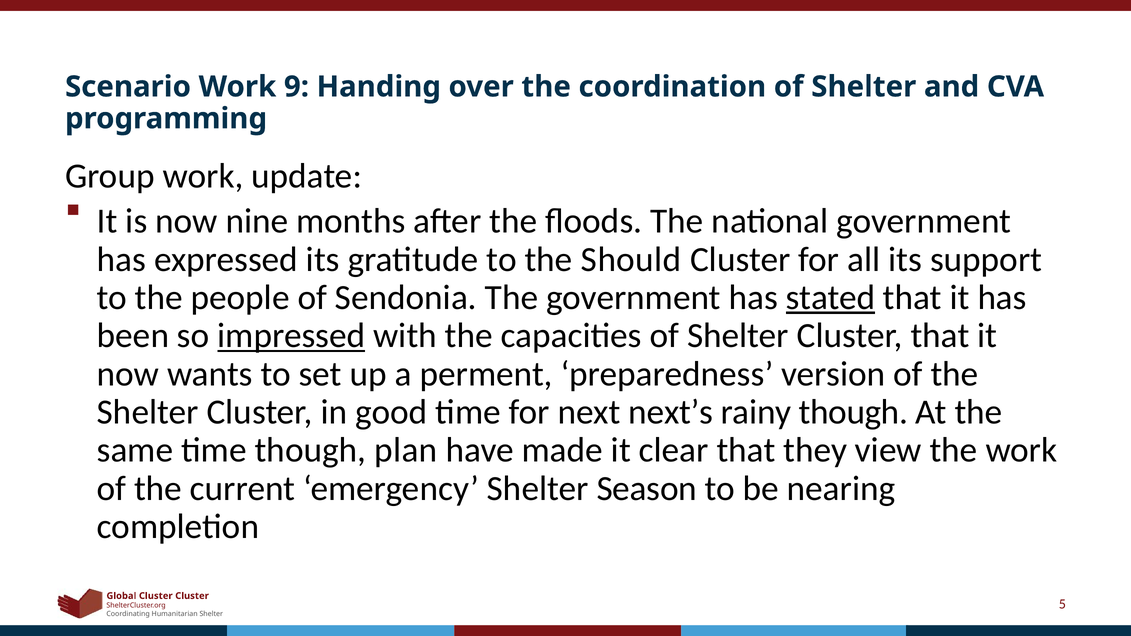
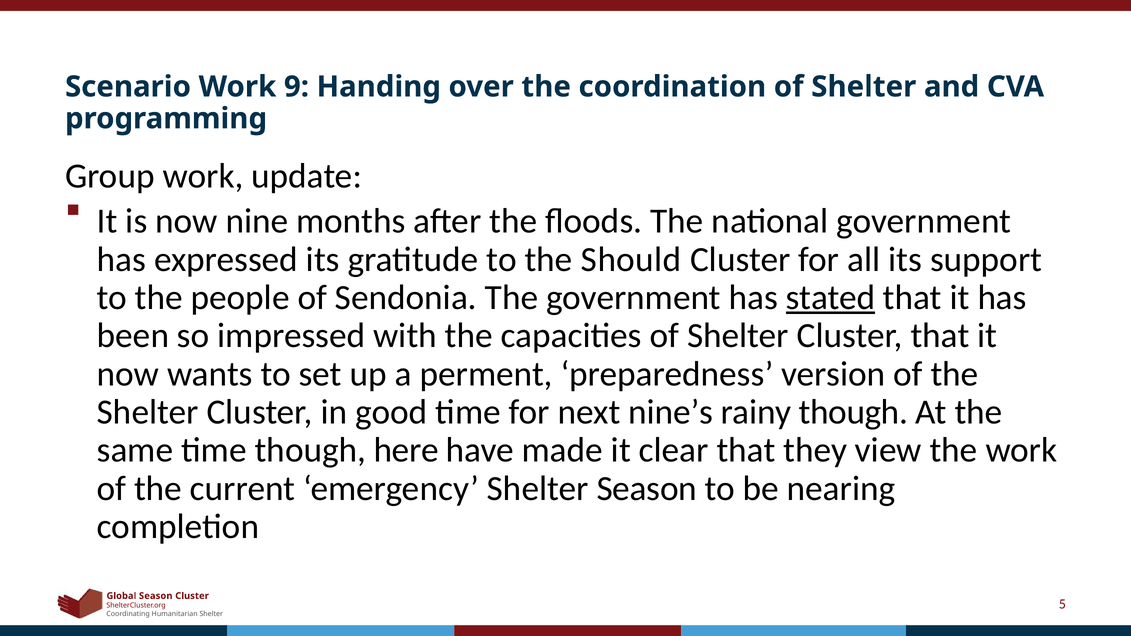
impressed underline: present -> none (291, 336)
next’s: next’s -> nine’s (671, 412)
plan: plan -> here (406, 450)
Cluster: Cluster -> Season (156, 596)
